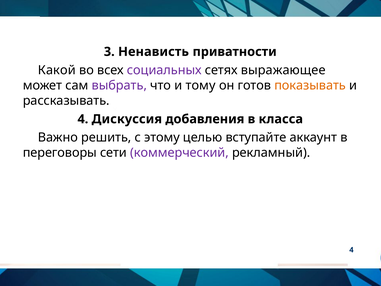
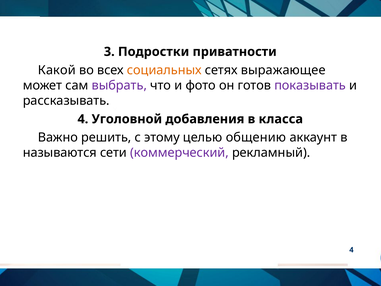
Ненависть: Ненависть -> Подростки (154, 52)
социальных colour: purple -> orange (164, 70)
тому: тому -> фото (201, 85)
показывать colour: orange -> purple (310, 85)
Дискуссия: Дискуссия -> Уголовной (127, 119)
вступайте: вступайте -> общению (256, 137)
переговоры: переговоры -> называются (60, 153)
